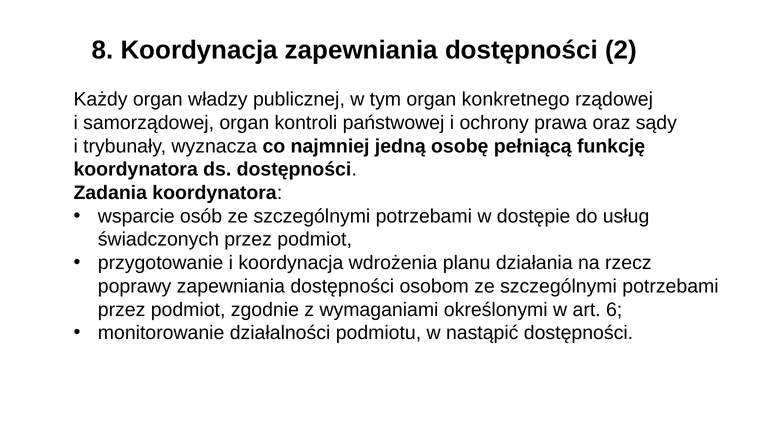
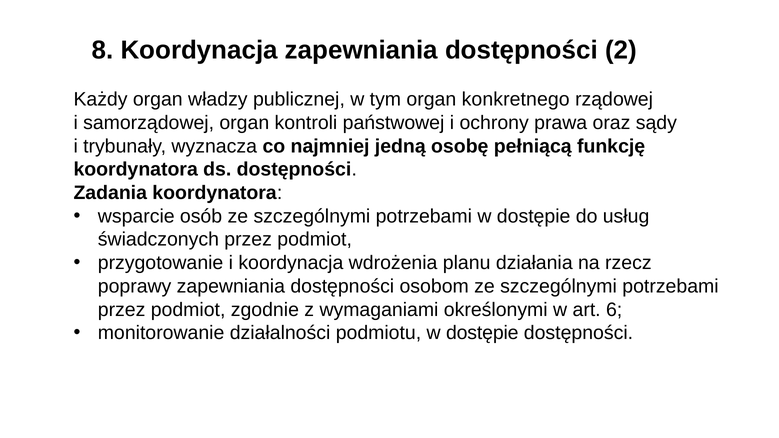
podmiotu w nastąpić: nastąpić -> dostępie (482, 333)
